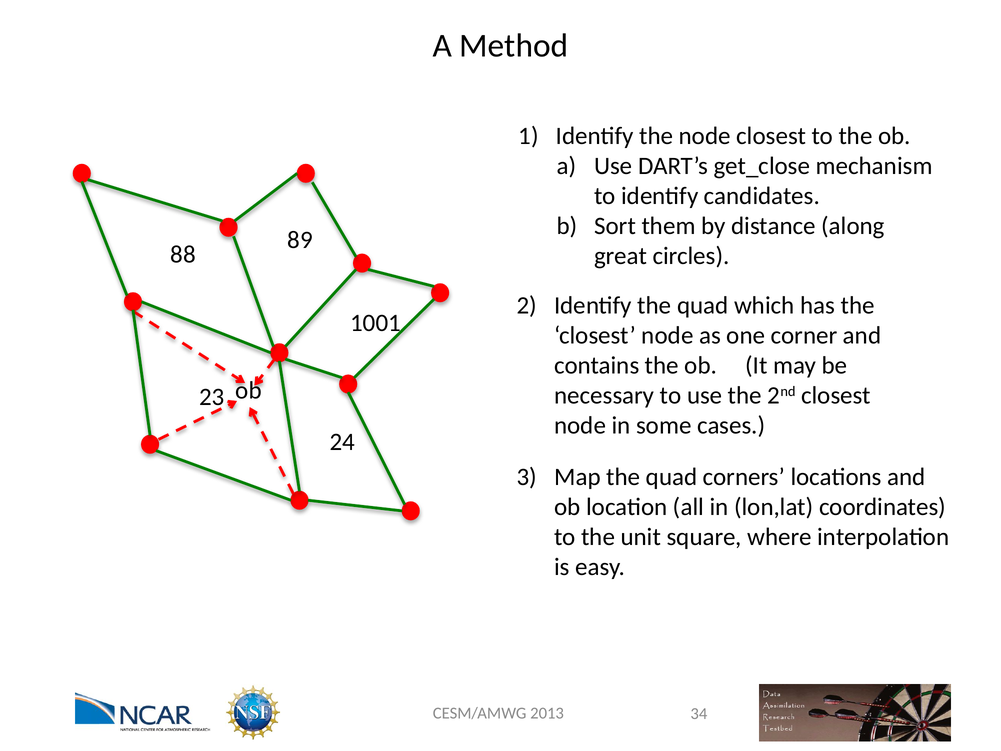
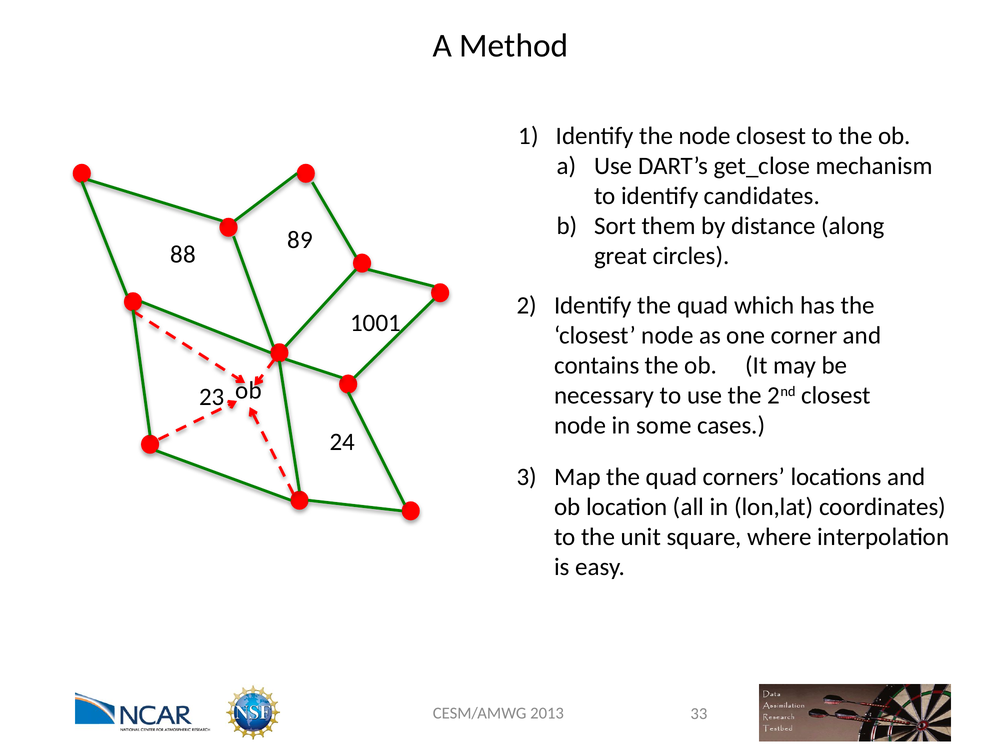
34: 34 -> 33 (699, 713)
